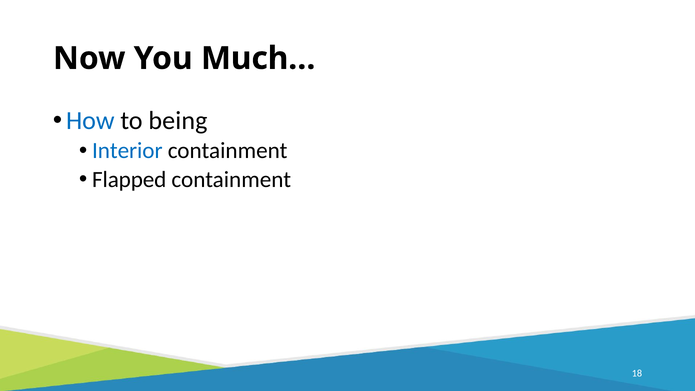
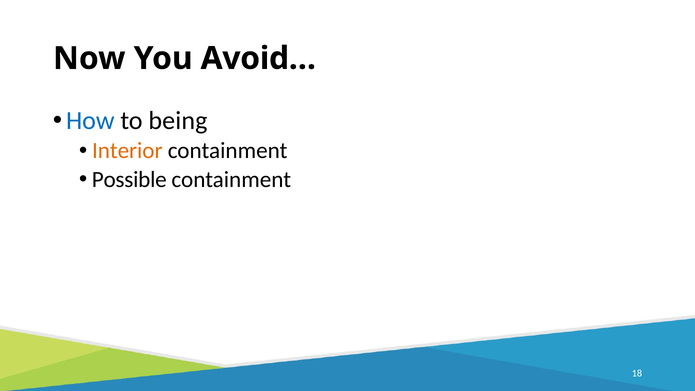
Much…: Much… -> Avoid… (258, 58)
Interior colour: blue -> orange (127, 151)
Flapped: Flapped -> Possible (129, 179)
